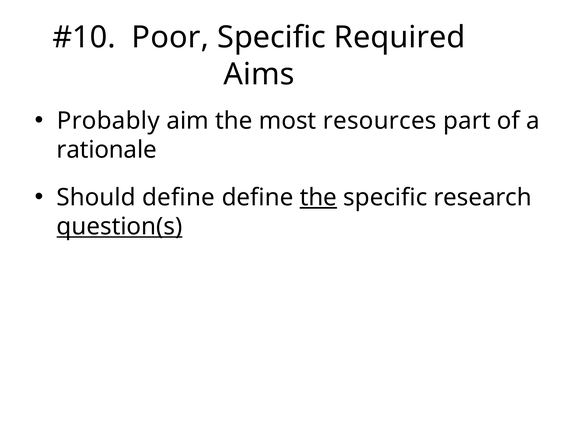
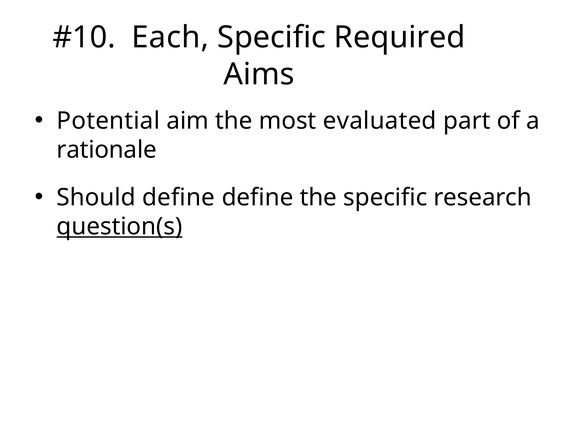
Poor: Poor -> Each (170, 38)
Probably: Probably -> Potential (108, 121)
resources: resources -> evaluated (380, 121)
the underline: present -> none (318, 197)
